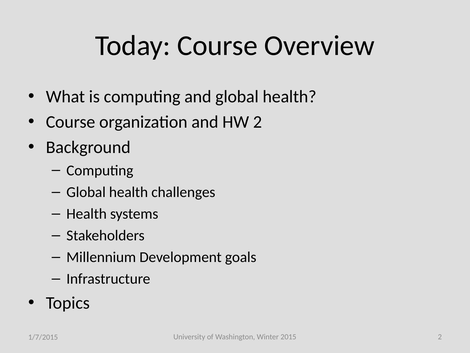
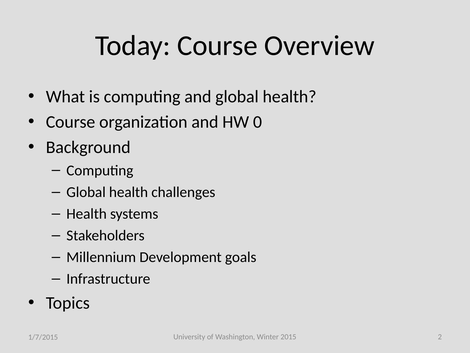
HW 2: 2 -> 0 (257, 122)
